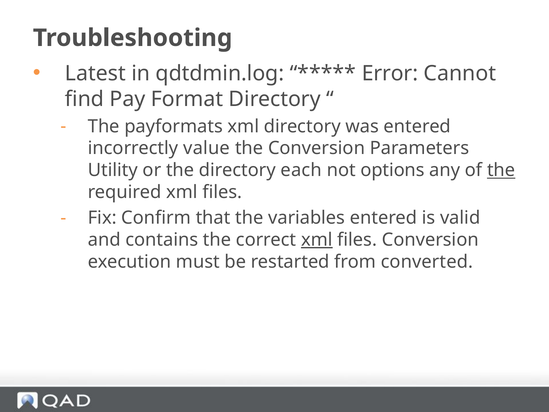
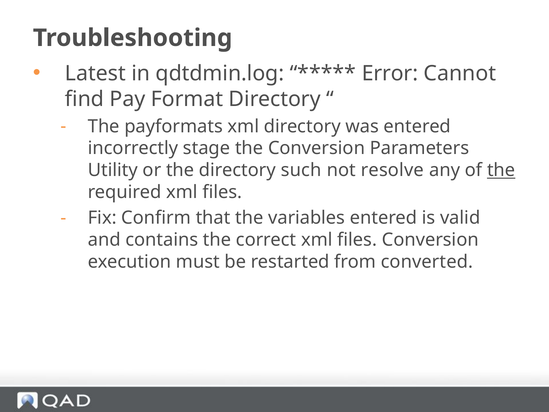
value: value -> stage (207, 148)
each: each -> such (301, 170)
options: options -> resolve (392, 170)
xml underline: present -> none (317, 240)
